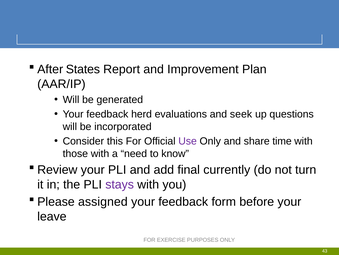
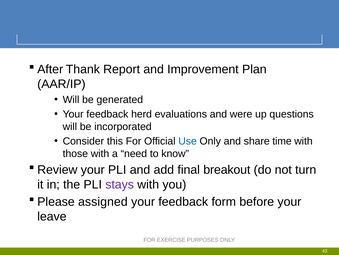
States: States -> Thank (83, 69)
seek: seek -> were (241, 114)
Use colour: purple -> blue (188, 141)
currently: currently -> breakout (227, 169)
